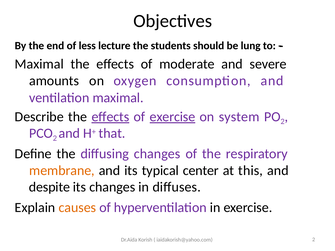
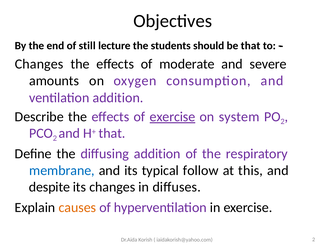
less: less -> still (87, 46)
be lung: lung -> that (251, 46)
Maximal: Maximal -> Changes (39, 64)
ventilation maximal: maximal -> addition (118, 98)
eﬀects underline: present -> none (110, 117)
diﬀusing changes: changes -> addition (157, 154)
membrane colour: orange -> blue (62, 171)
center: center -> follow (201, 171)
